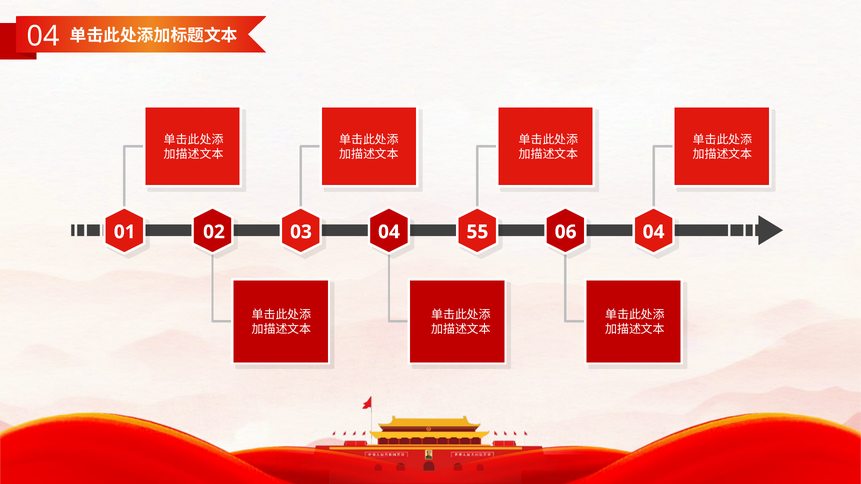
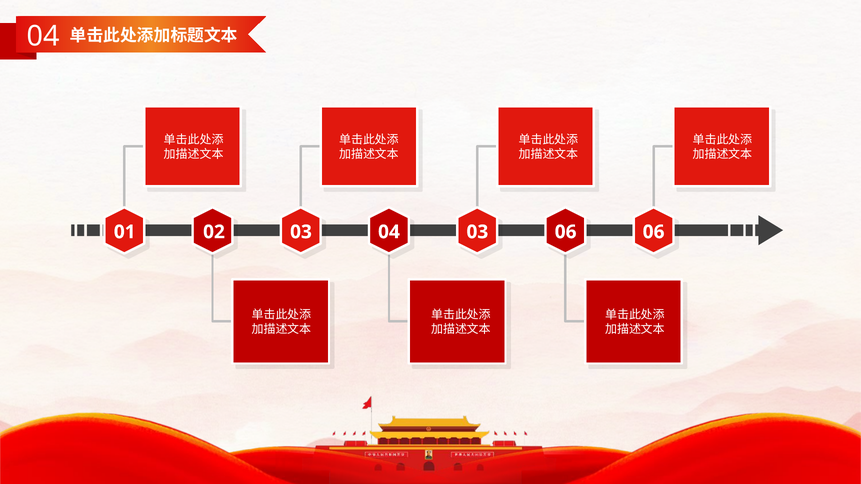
04 55: 55 -> 03 (477, 232)
06 04: 04 -> 06 (654, 232)
